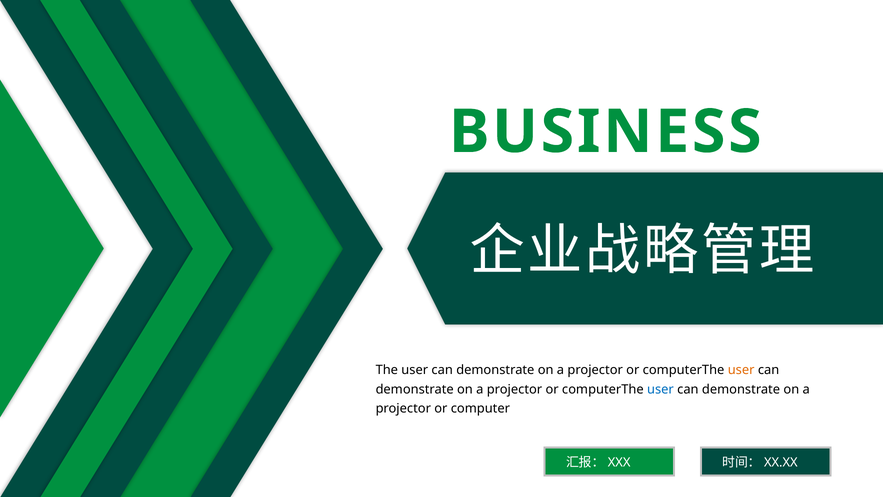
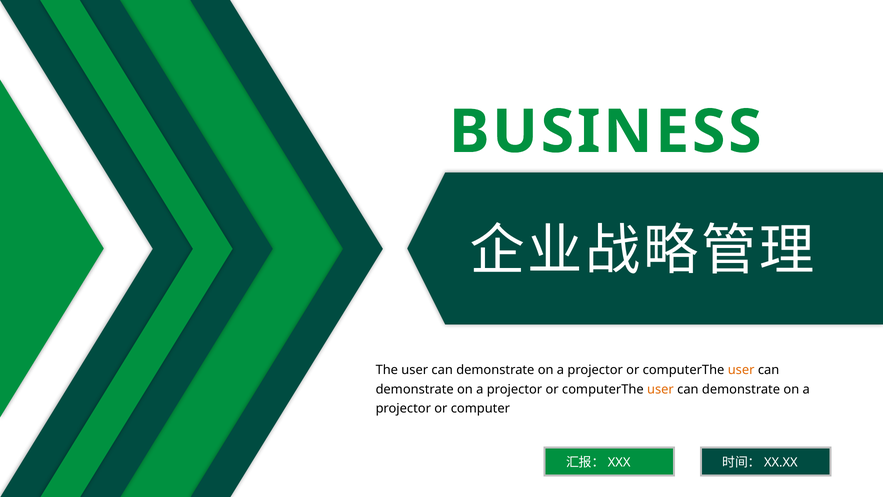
user colour: blue -> orange (660, 389)
